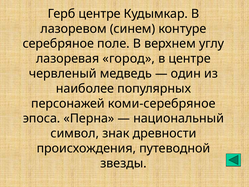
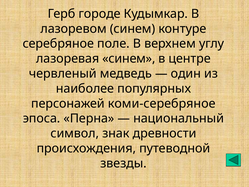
Герб центре: центре -> городе (100, 14)
лазоревая город: город -> синем (129, 59)
